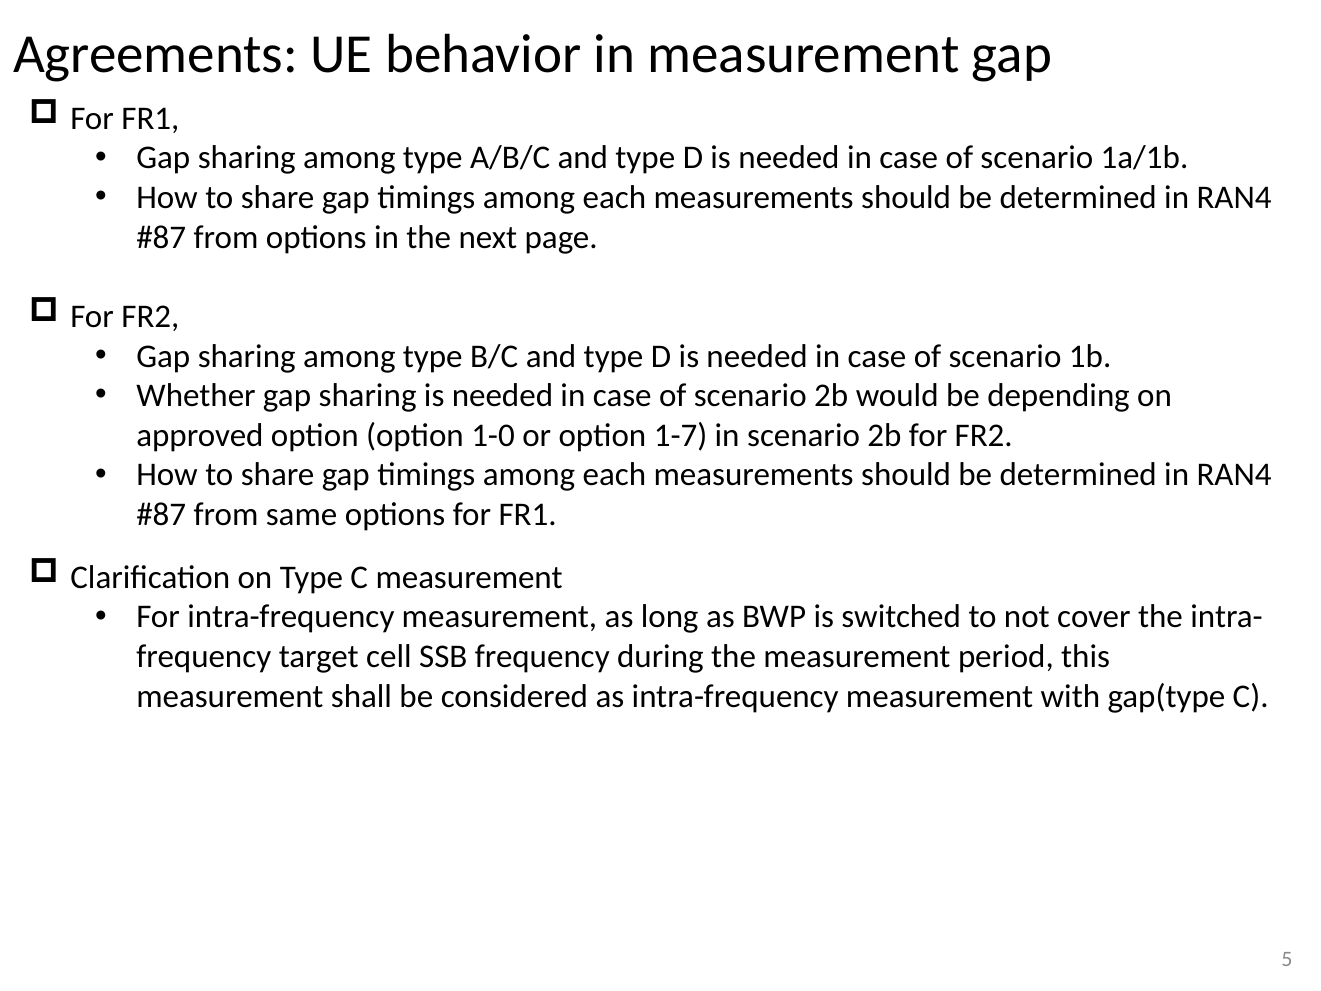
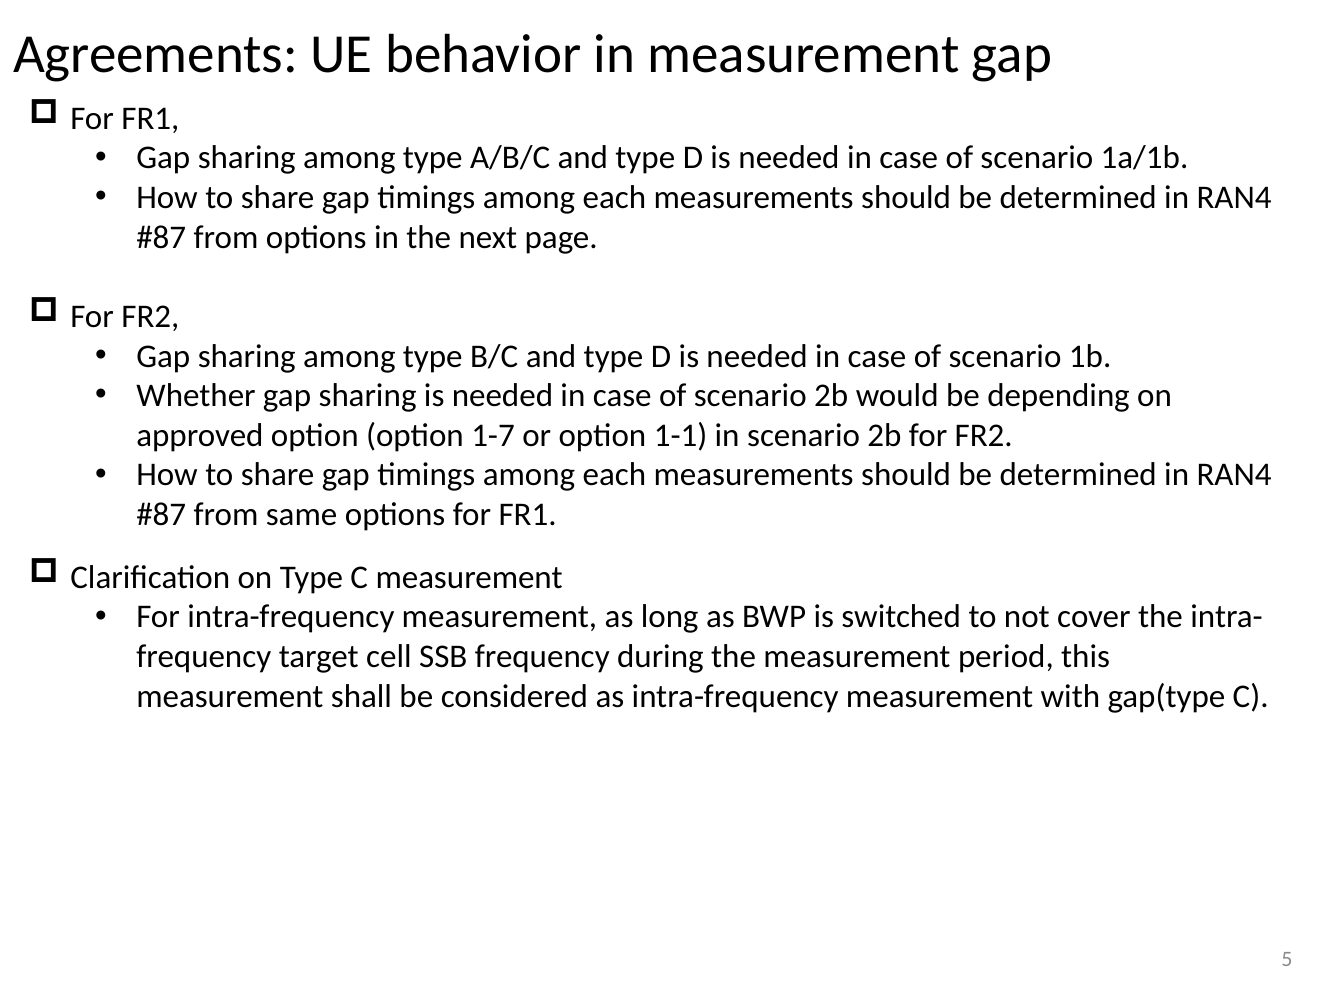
1-0: 1-0 -> 1-7 (493, 435)
1-7: 1-7 -> 1-1 (681, 435)
